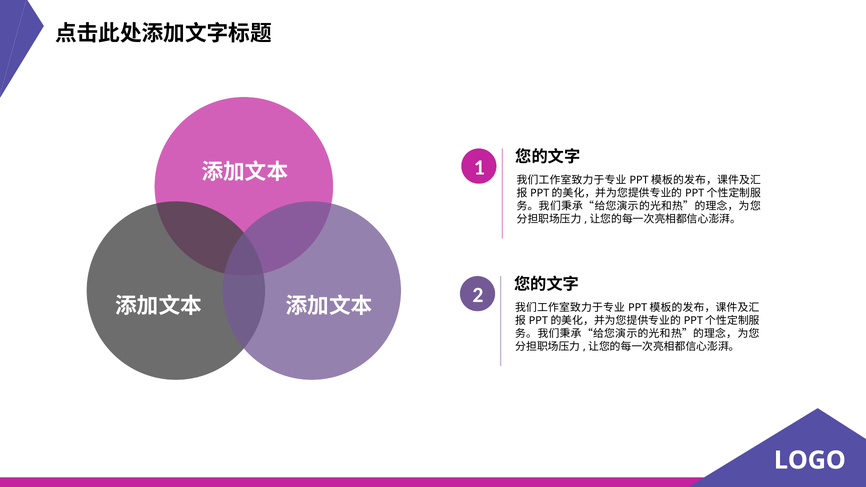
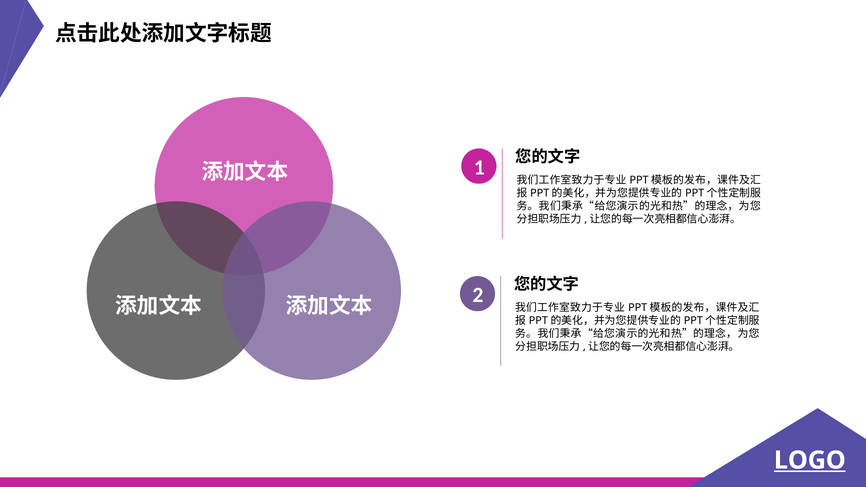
LOGO underline: none -> present (810, 460)
